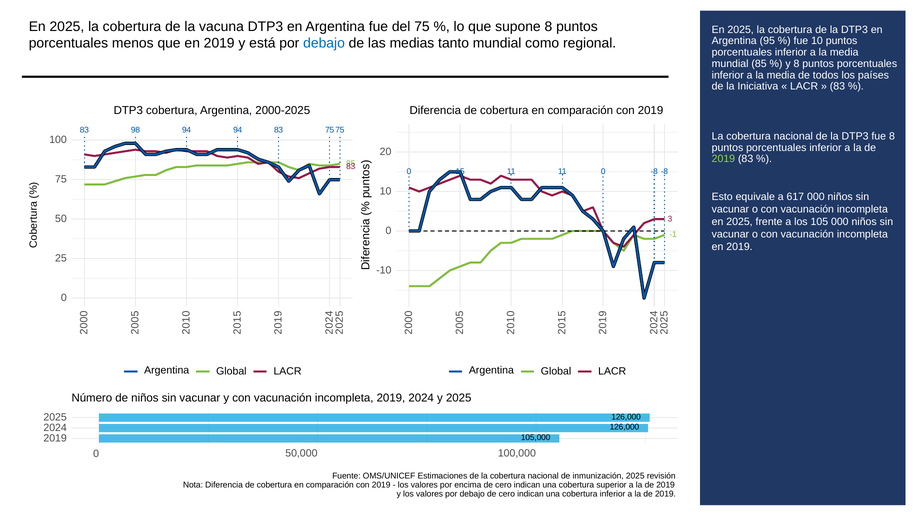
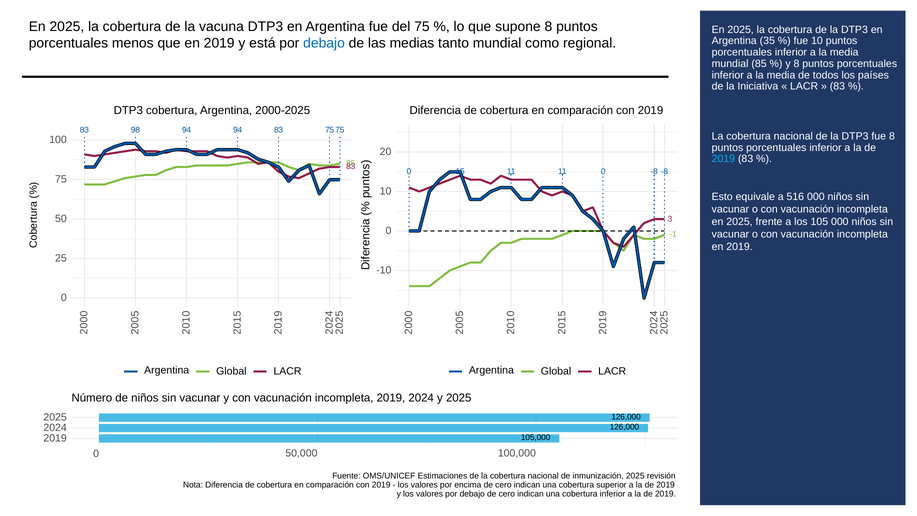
95: 95 -> 35 (767, 41)
2019 colour: light green -> light blue (723, 159)
617: 617 -> 516 (795, 196)
